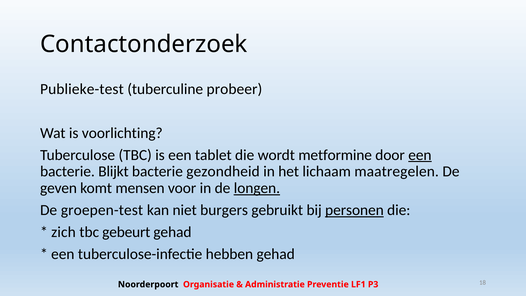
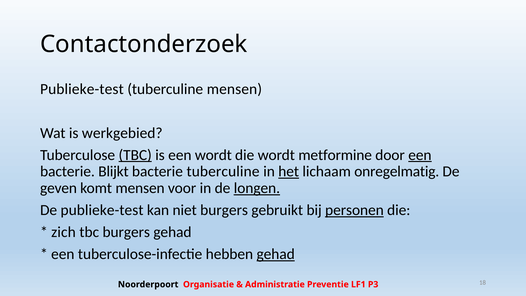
tuberculine probeer: probeer -> mensen (234, 89)
voorlichting: voorlichting -> werkgebied (122, 133)
TBC underline: none -> present (135, 155)
een tablet: tablet -> wordt (213, 155)
bacterie gezondheid: gezondheid -> tuberculine (223, 171)
het underline: none -> present (289, 171)
maatregelen: maatregelen -> onregelmatig (397, 171)
De groepen-test: groepen-test -> publieke-test (102, 210)
tbc gebeurt: gebeurt -> burgers (126, 232)
gehad underline: none -> present (276, 254)
